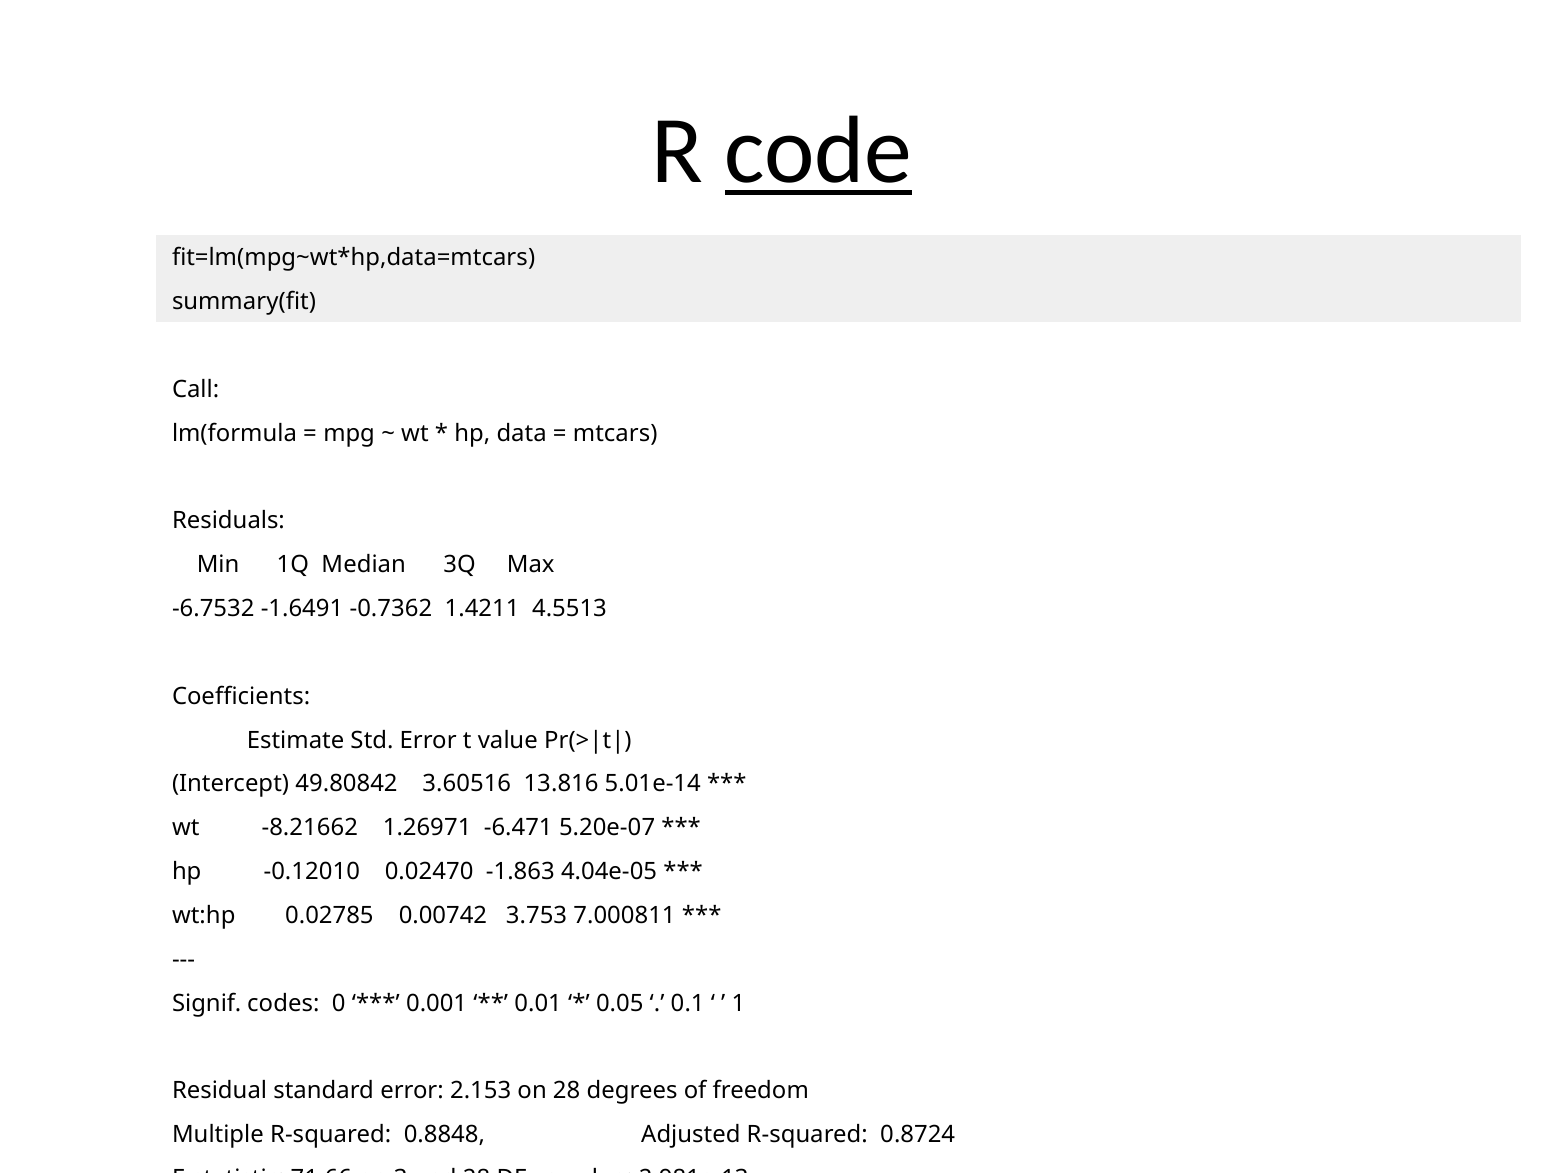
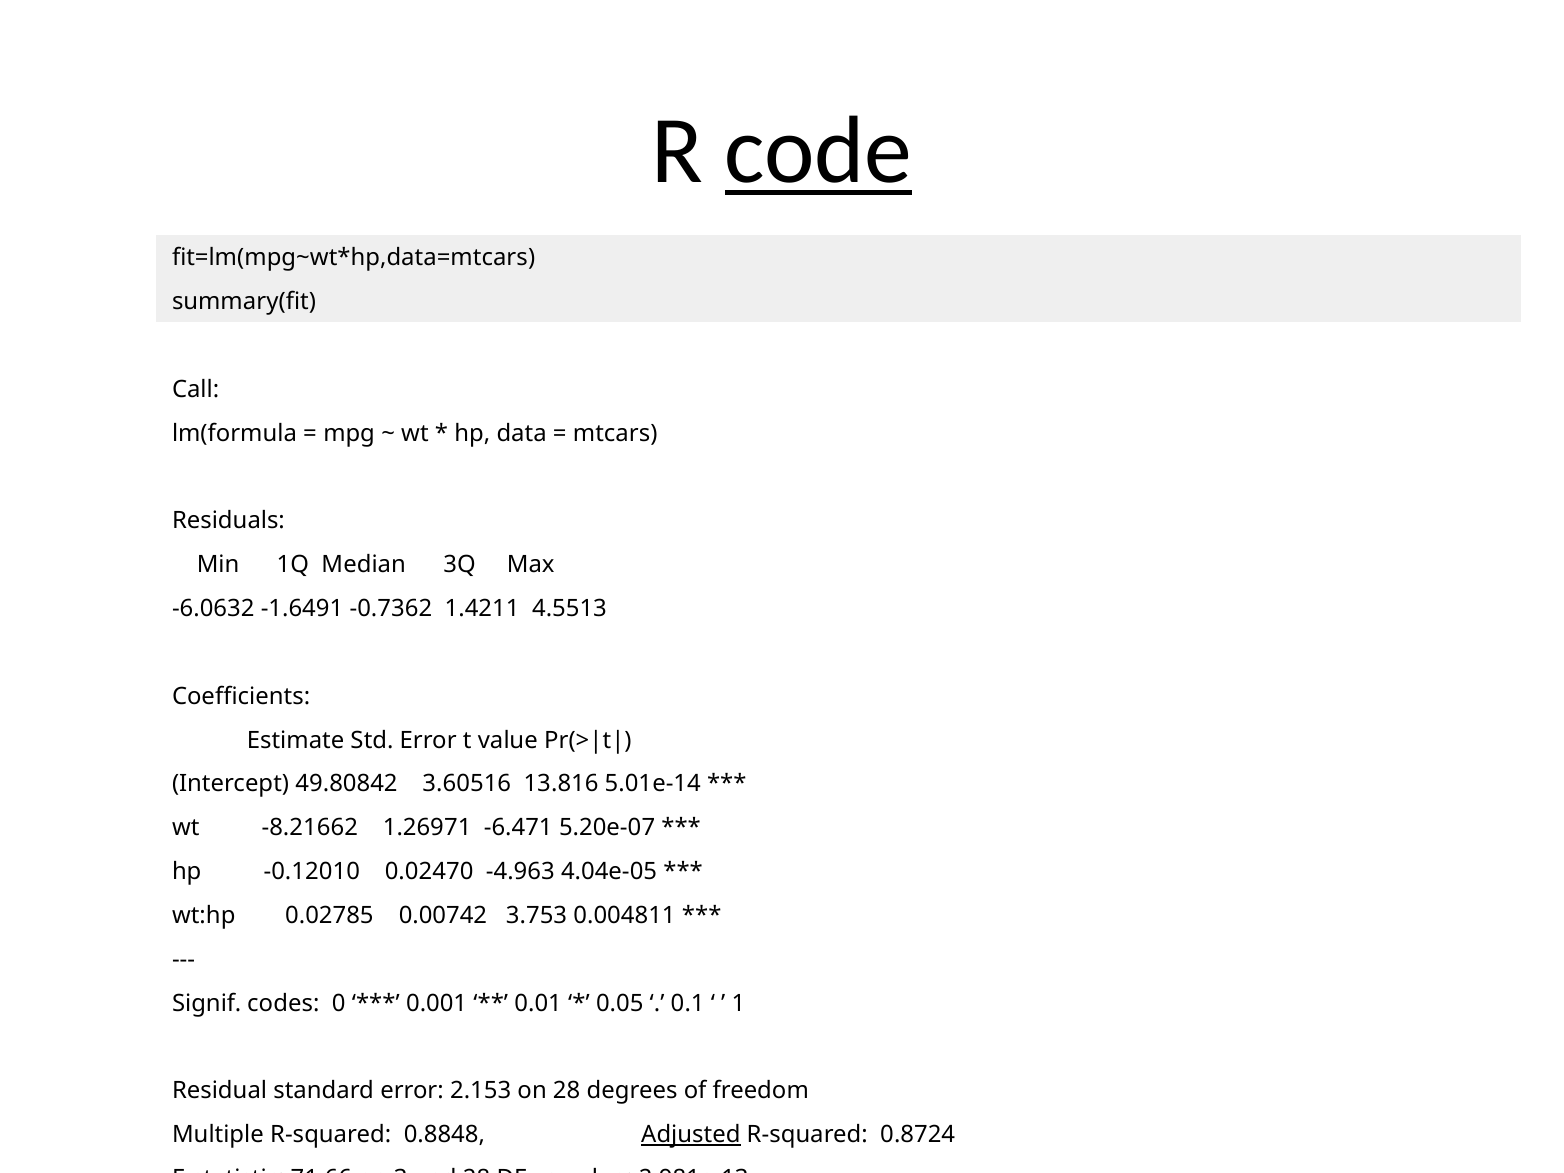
-6.7532: -6.7532 -> -6.0632 (213, 609)
-1.863: -1.863 -> -4.963 (520, 872)
7.000811: 7.000811 -> 0.004811 (625, 915)
Adjusted underline: none -> present (691, 1135)
